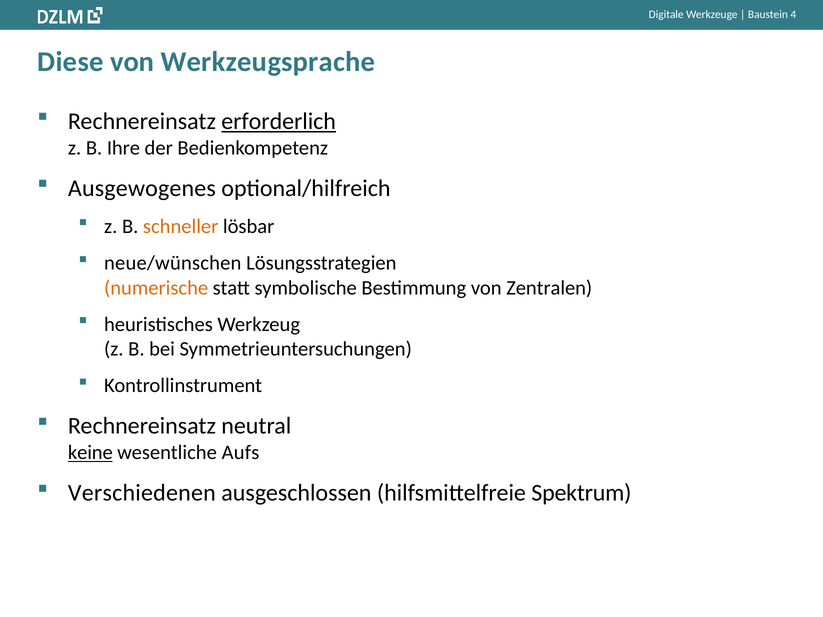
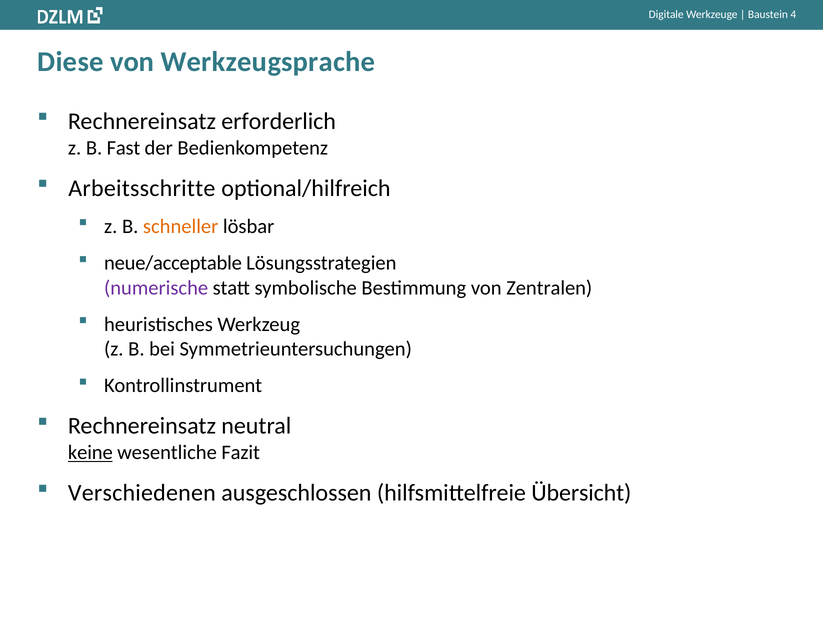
erforderlich underline: present -> none (279, 121)
Ihre: Ihre -> Fast (124, 148)
Ausgewogenes: Ausgewogenes -> Arbeitsschritte (142, 188)
neue/wünschen: neue/wünschen -> neue/acceptable (173, 263)
numerische colour: orange -> purple (156, 288)
Aufs: Aufs -> Fazit (241, 453)
Spektrum: Spektrum -> Übersicht (581, 493)
